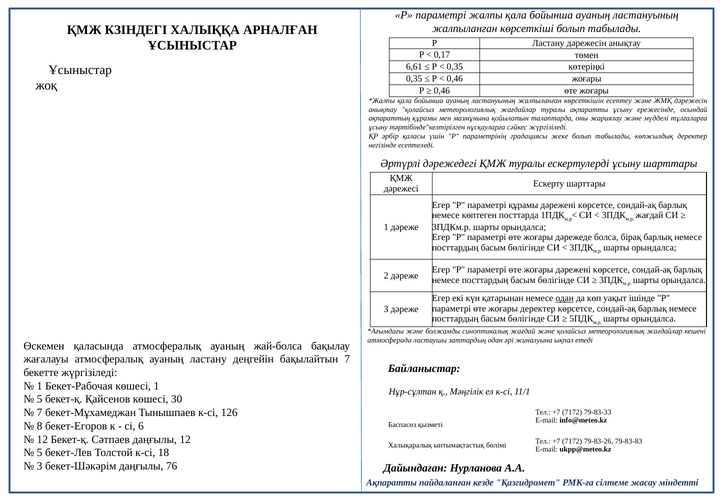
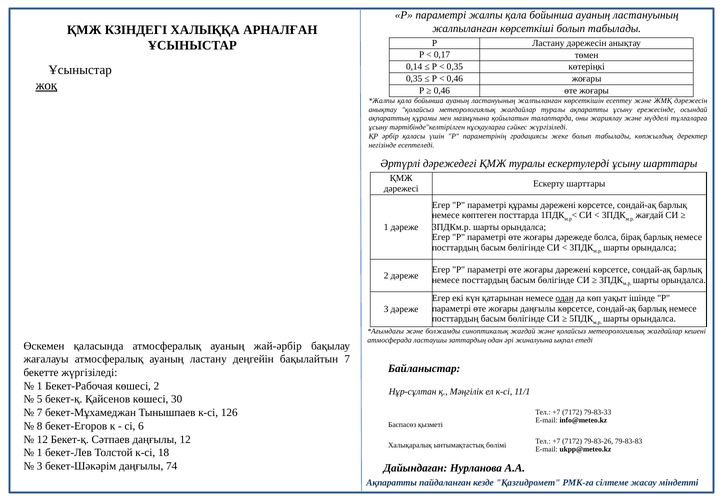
6,61: 6,61 -> 0,14 (414, 67)
жоқ underline: none -> present (46, 85)
жоғары деректер: деректер -> даңғылы (538, 308)
жай-болса: жай-болса -> жай-әрбір (278, 346)
көшесі 1: 1 -> 2 (156, 386)
5: 5 -> 1 (40, 452)
76: 76 -> 74 (172, 466)
